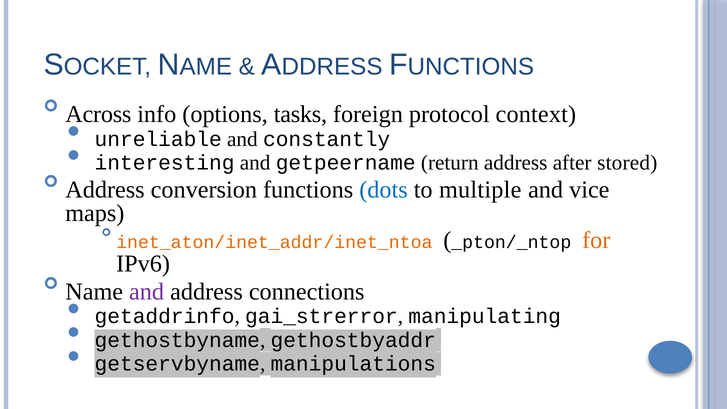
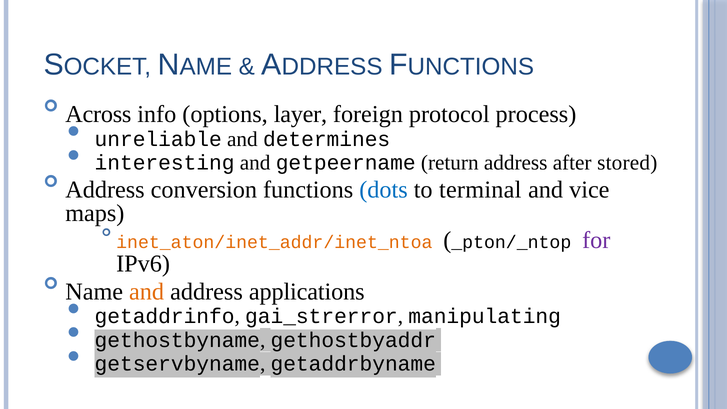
tasks: tasks -> layer (300, 114)
context: context -> process (536, 114)
constantly: constantly -> determines (327, 139)
multiple: multiple -> terminal (480, 190)
for colour: orange -> purple (596, 240)
and colour: purple -> orange (147, 292)
connections: connections -> applications (307, 292)
manipulations: manipulations -> getaddrbyname (353, 364)
